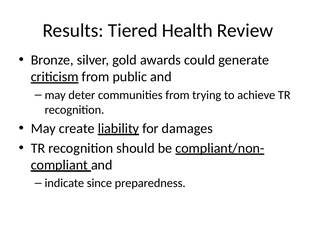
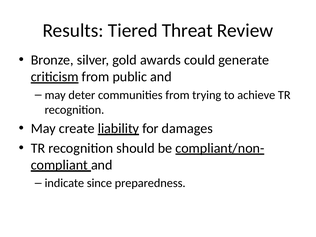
Health: Health -> Threat (187, 31)
